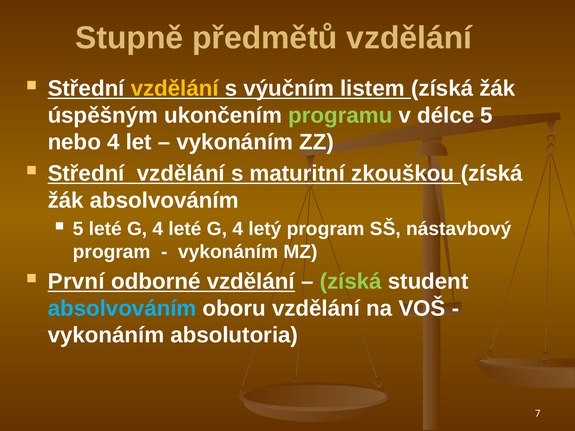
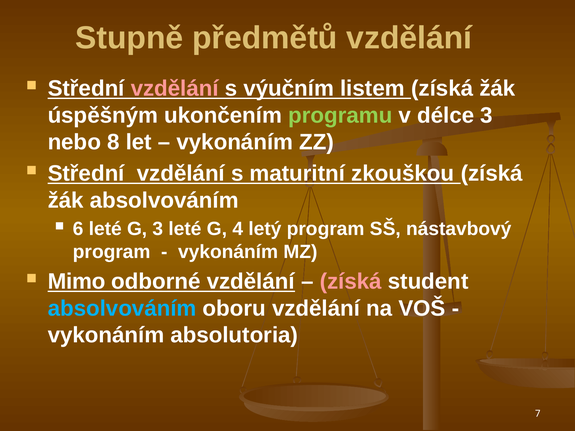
vzdělání colour: yellow -> pink (175, 89)
délce 5: 5 -> 3 (486, 115)
nebo 4: 4 -> 8 (113, 142)
5: 5 -> 6 (78, 229)
4: 4 -> 3 (158, 229)
První: První -> Mimo (77, 282)
získá colour: light green -> pink (351, 282)
